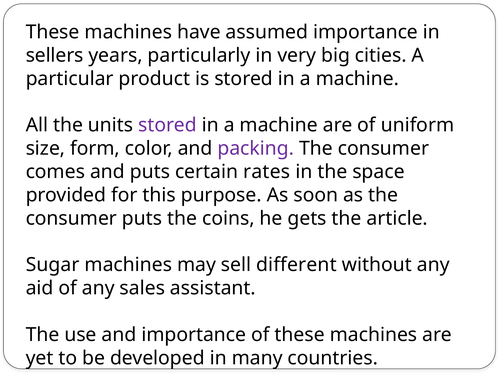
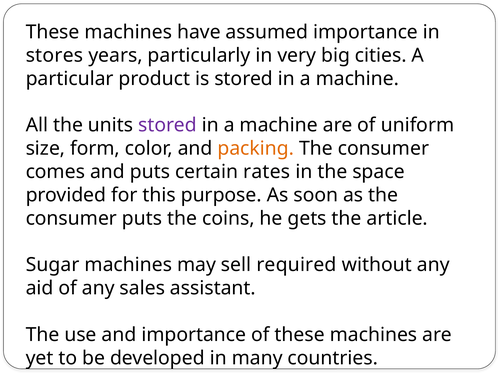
sellers: sellers -> stores (54, 55)
packing colour: purple -> orange (256, 149)
different: different -> required (296, 265)
